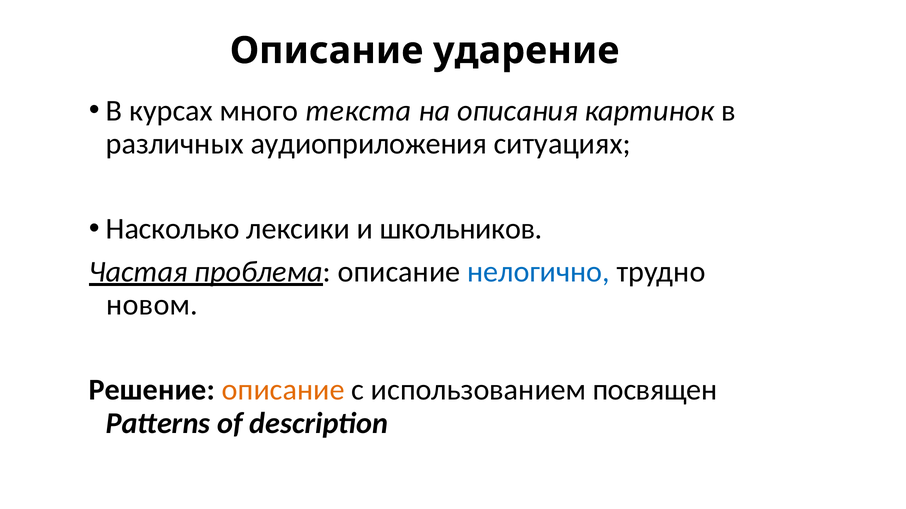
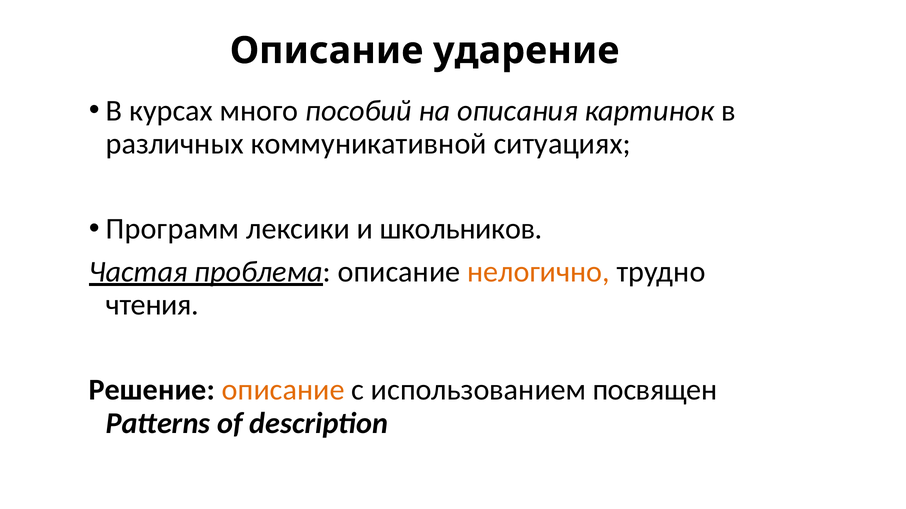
текста: текста -> пособий (359, 111)
аудиоприложения: аудиоприложения -> коммуникативной (369, 144)
Насколько: Насколько -> Программ (173, 229)
нелогично colour: blue -> orange (538, 272)
новом: новом -> чтения (152, 305)
